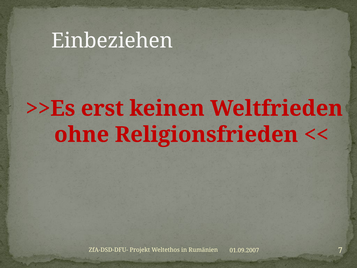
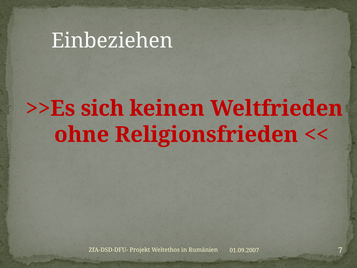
erst: erst -> sich (102, 108)
